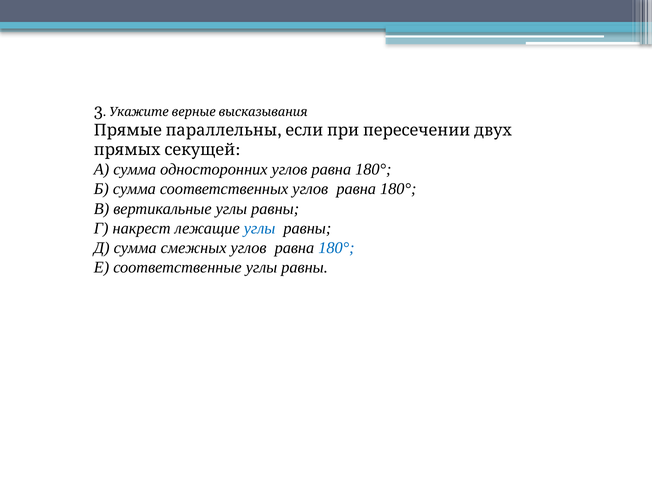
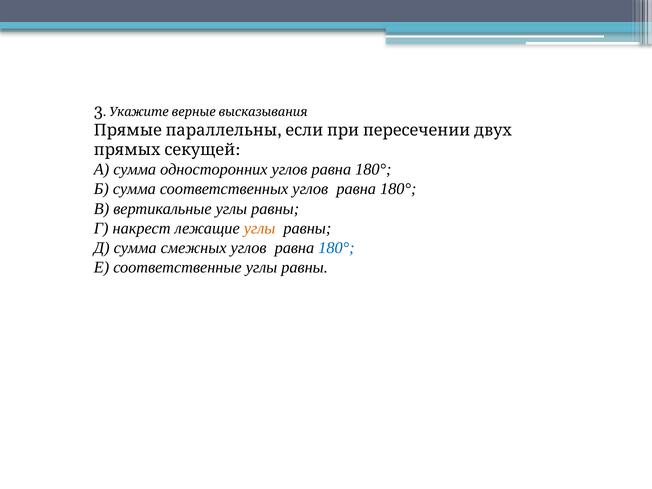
углы colour: blue -> orange (260, 228)
